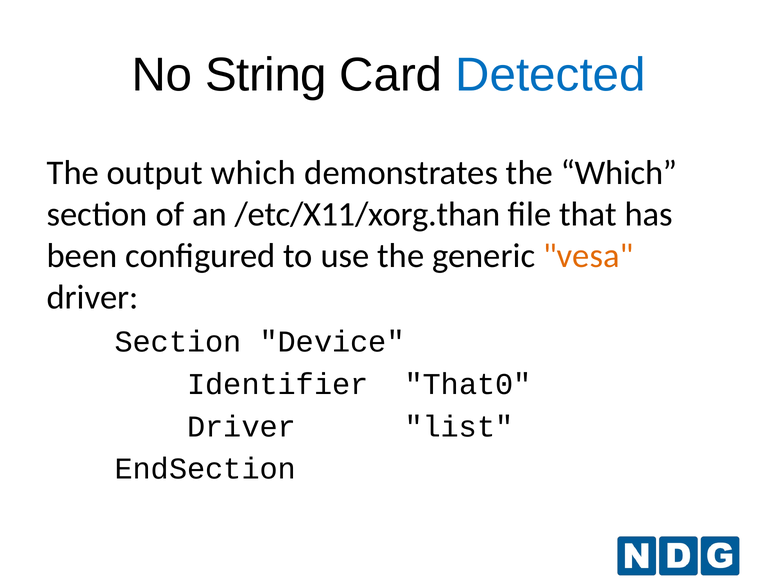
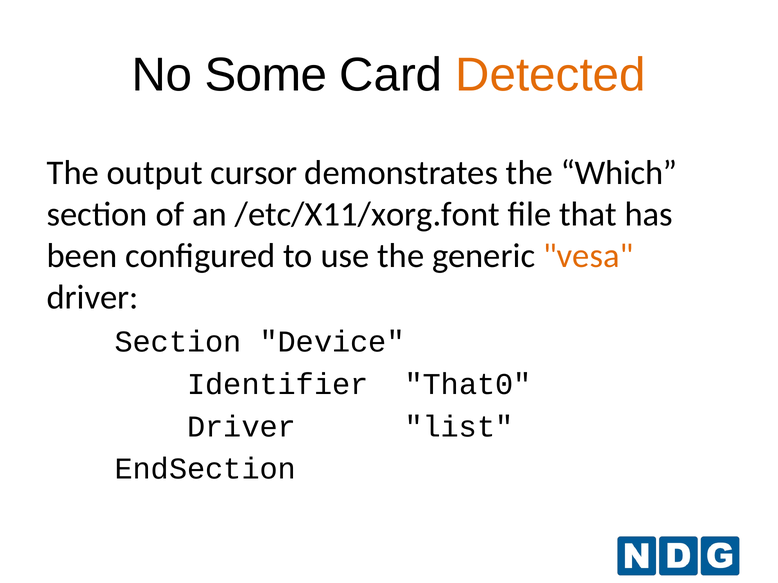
String: String -> Some (266, 75)
Detected colour: blue -> orange (551, 75)
output which: which -> cursor (254, 173)
/etc/X11/xorg.than: /etc/X11/xorg.than -> /etc/X11/xorg.font (367, 214)
